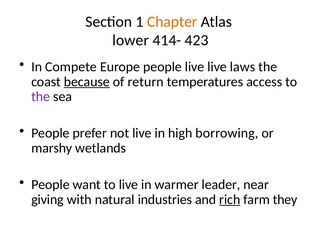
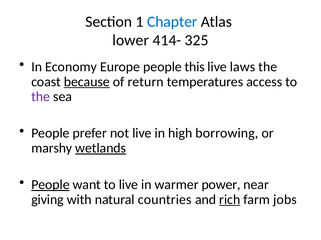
Chapter colour: orange -> blue (172, 22)
423: 423 -> 325 (197, 40)
Compete: Compete -> Economy (71, 67)
people live: live -> this (195, 67)
wetlands underline: none -> present (101, 149)
People underline: none -> present (50, 185)
leader: leader -> power (221, 185)
industries: industries -> countries (165, 200)
they: they -> jobs (285, 200)
